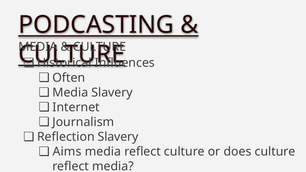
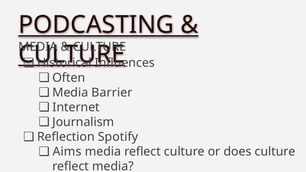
Media Slavery: Slavery -> Barrier (112, 93)
Reflection Slavery: Slavery -> Spotify (118, 137)
